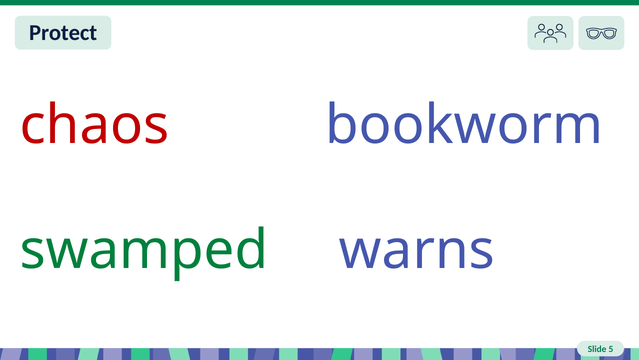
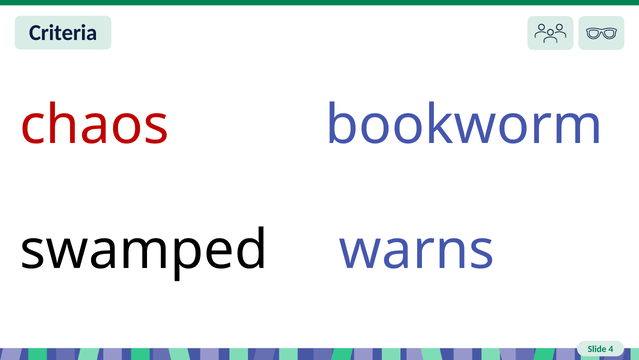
Protect: Protect -> Criteria (63, 33)
swamped colour: green -> black (144, 250)
5: 5 -> 4 (611, 349)
